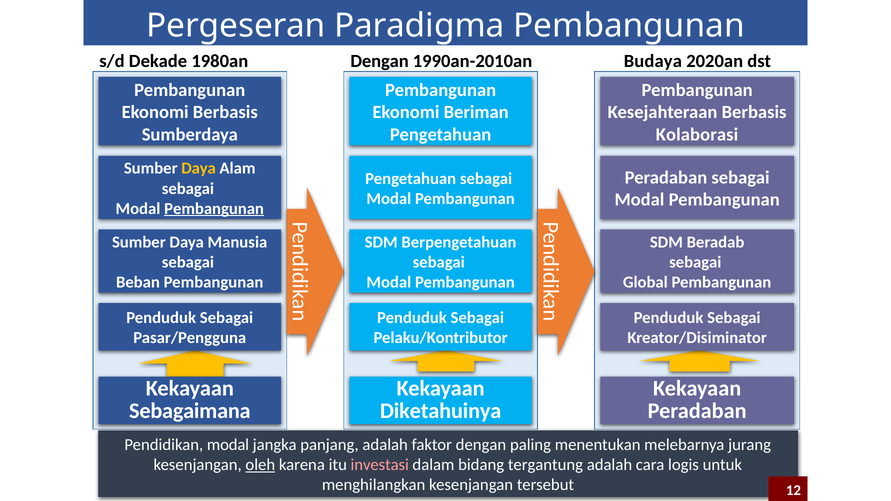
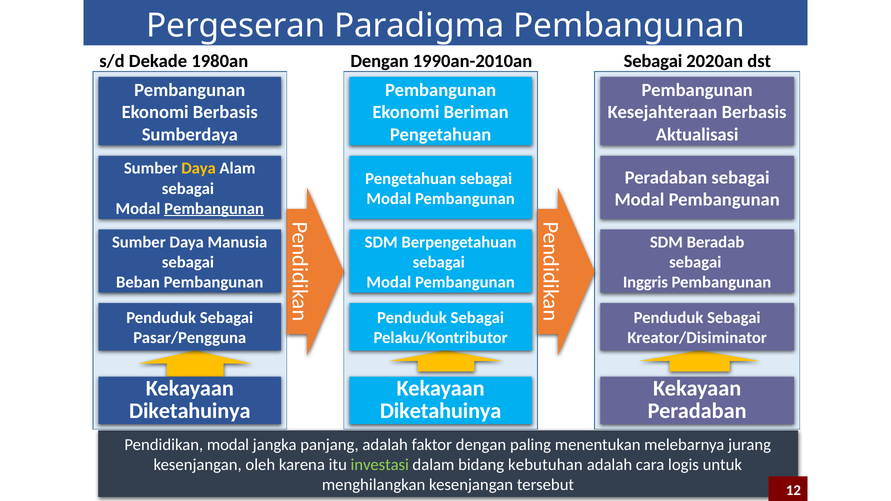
Budaya: Budaya -> Sebagai (653, 61)
Kolaborasi: Kolaborasi -> Aktualisasi (697, 135)
Global: Global -> Inggris (645, 282)
Sebagaimana: Sebagaimana -> Diketahuinya (190, 411)
oleh underline: present -> none (260, 465)
investasi colour: pink -> light green (380, 465)
tergantung: tergantung -> kebutuhan (545, 465)
